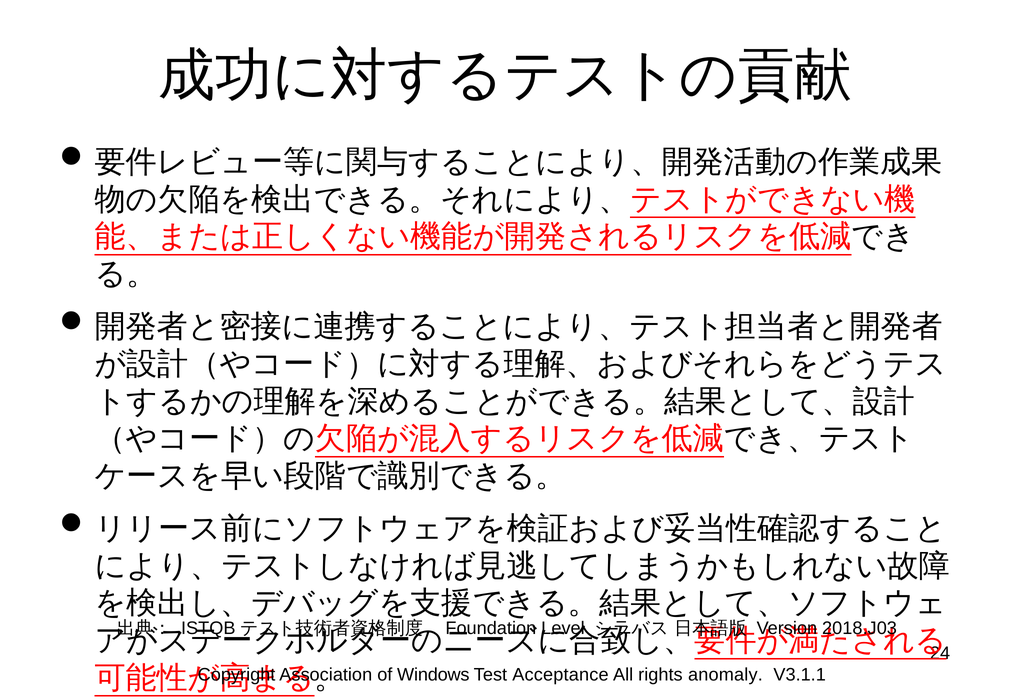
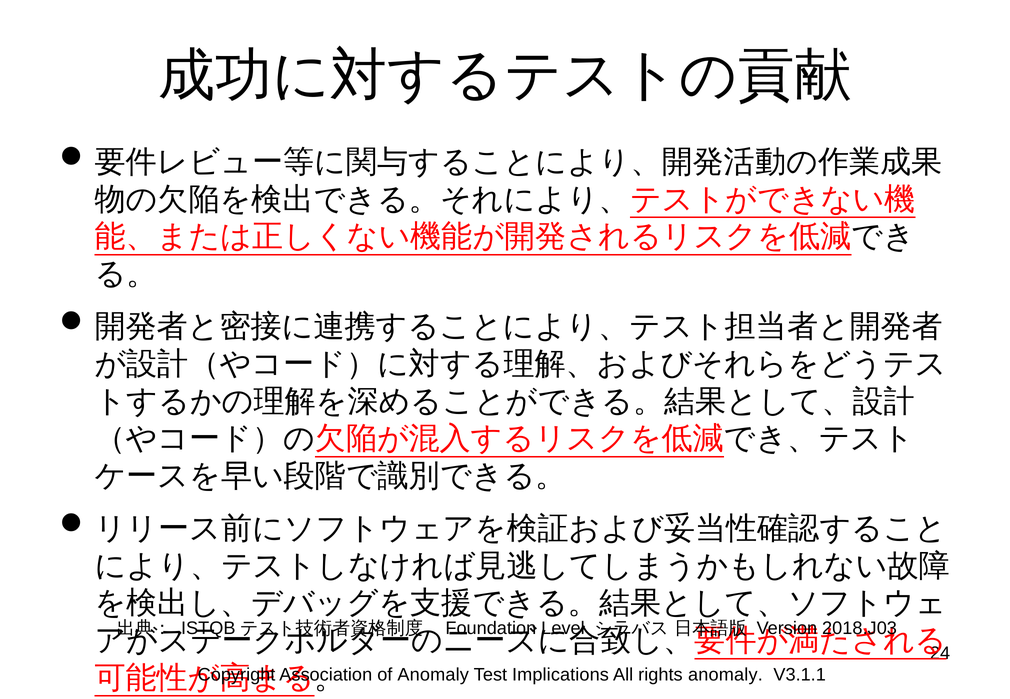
of Windows: Windows -> Anomaly (433, 675)
Acceptance: Acceptance -> Implications (561, 675)
